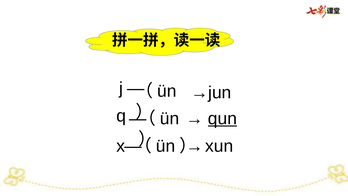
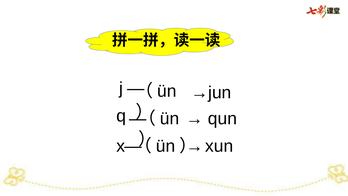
qun underline: present -> none (222, 118)
